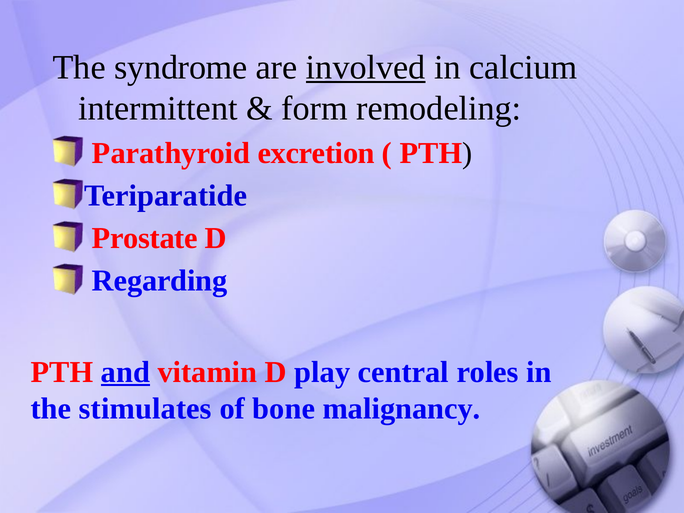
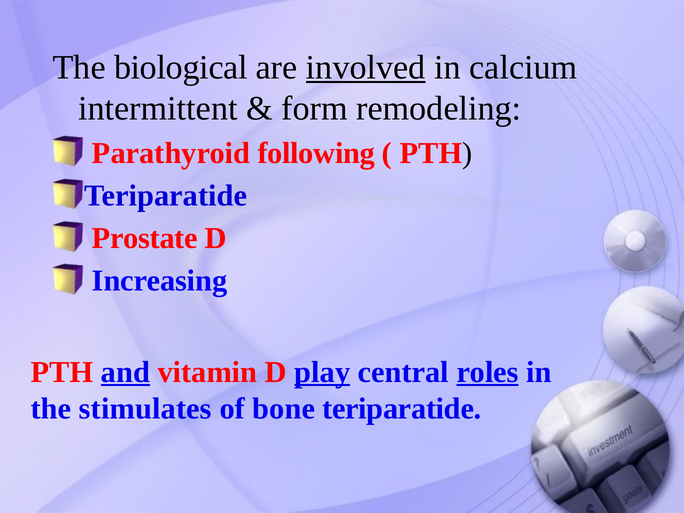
syndrome: syndrome -> biological (181, 67)
excretion: excretion -> following (316, 153)
Regarding: Regarding -> Increasing (160, 281)
play underline: none -> present (322, 372)
roles underline: none -> present (488, 372)
bone malignancy: malignancy -> teriparatide (402, 409)
